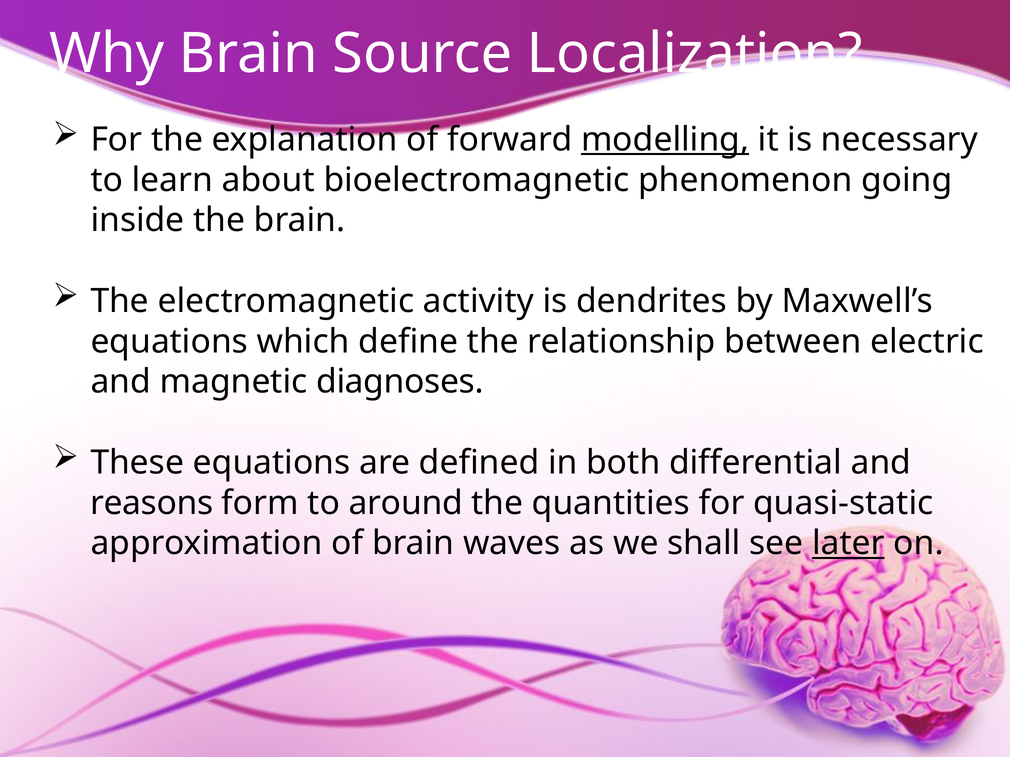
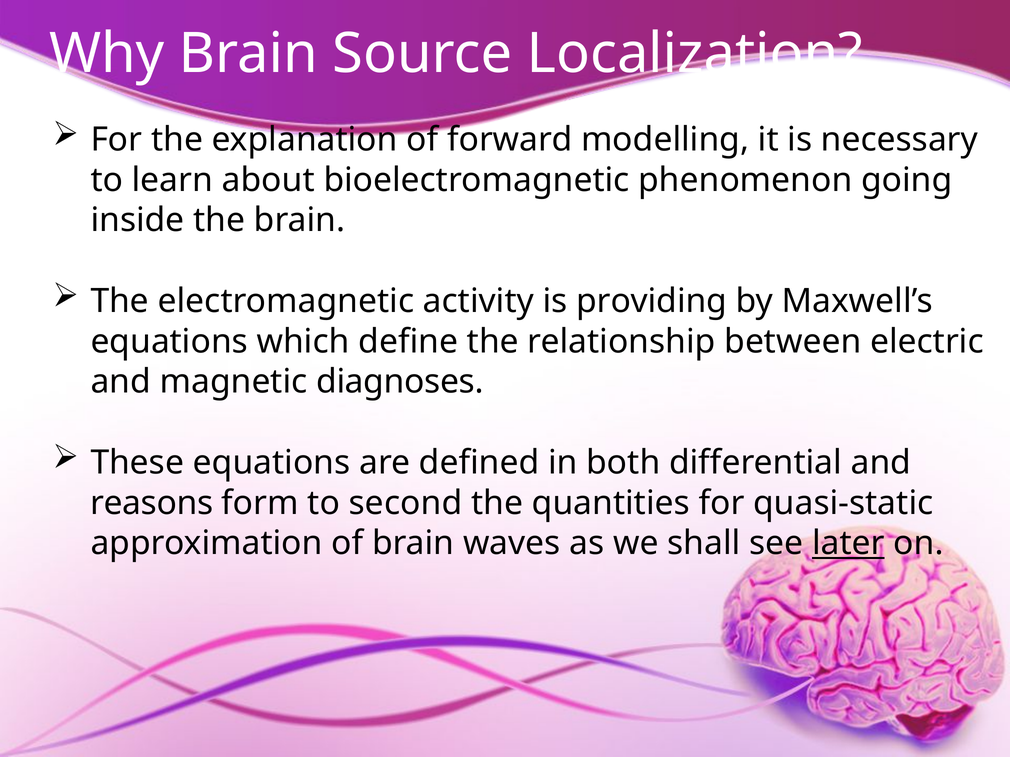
modelling underline: present -> none (665, 140)
dendrites: dendrites -> providing (652, 301)
around: around -> second (406, 503)
